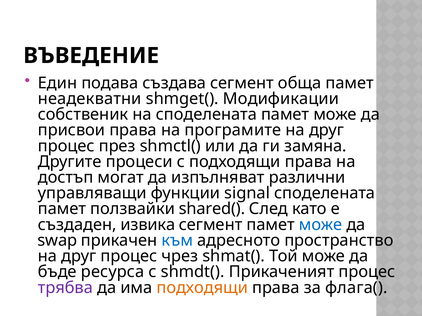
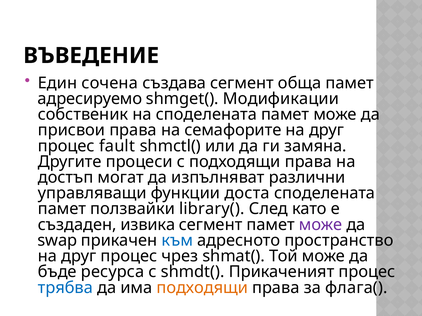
подава: подава -> сочена (110, 83)
неадекватни: неадекватни -> адресируемо (90, 99)
програмите: програмите -> семафорите (233, 130)
през: през -> fault (117, 146)
signal: signal -> доста (247, 193)
shared(: shared( -> library( (212, 209)
може colour: blue -> purple (321, 225)
трябва colour: purple -> blue (65, 288)
